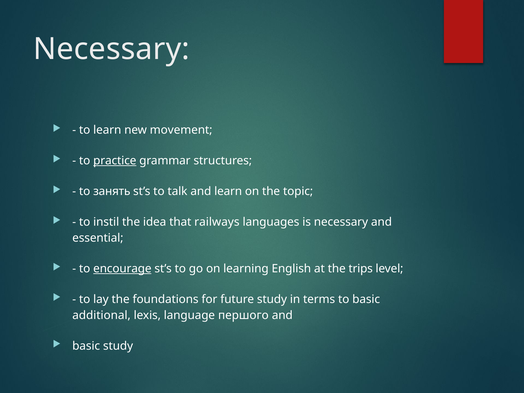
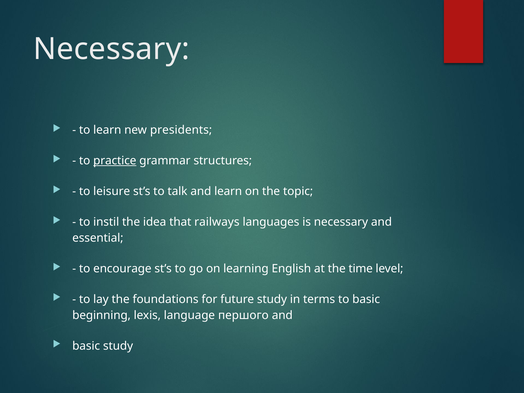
movement: movement -> presidents (181, 130)
занять: занять -> leisure (112, 191)
encourage underline: present -> none (122, 269)
trips: trips -> time (361, 269)
additional: additional -> beginning (102, 315)
